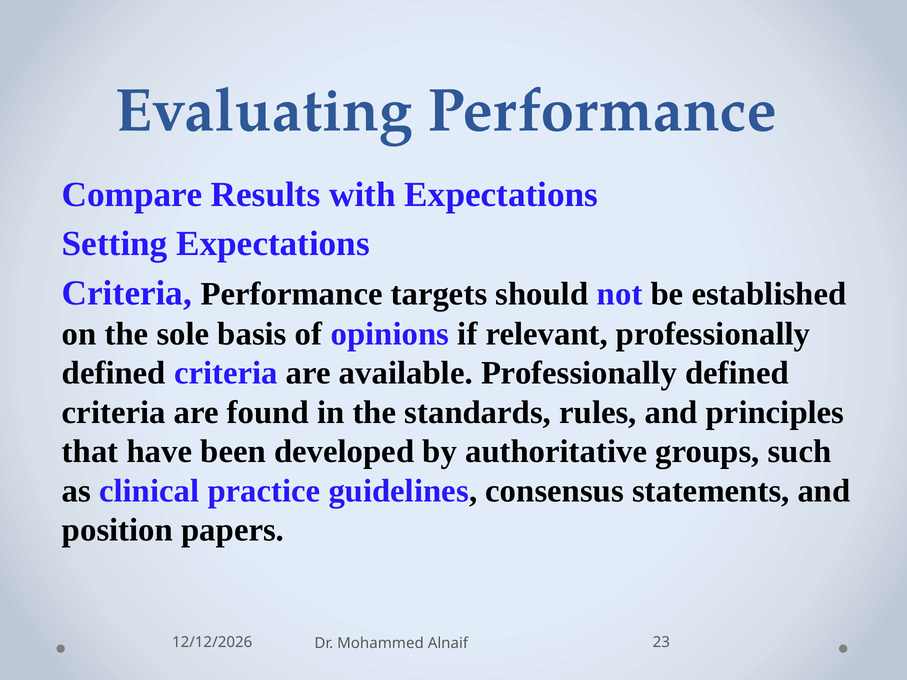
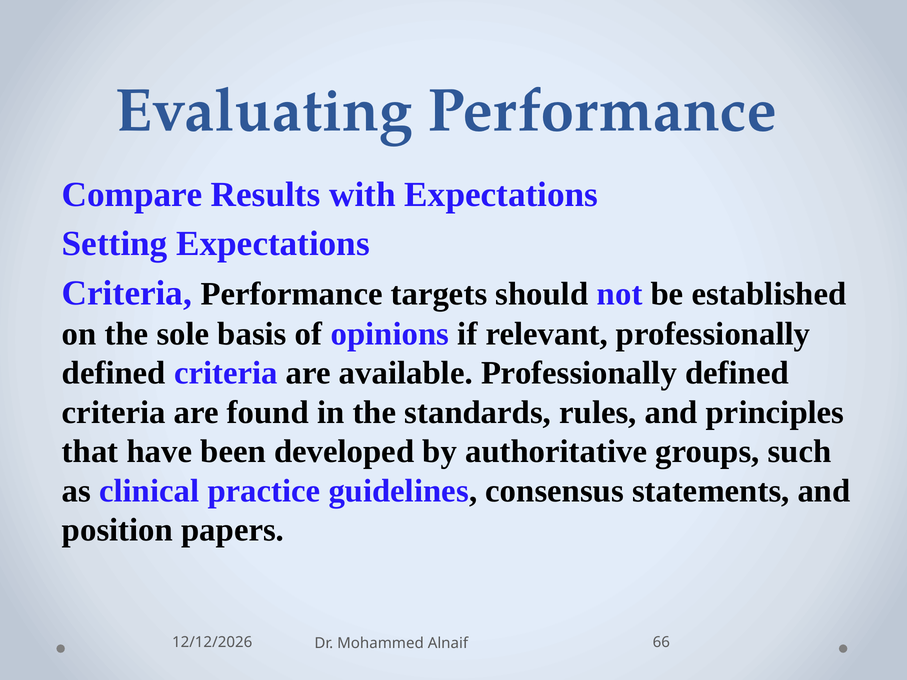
23: 23 -> 66 (661, 642)
